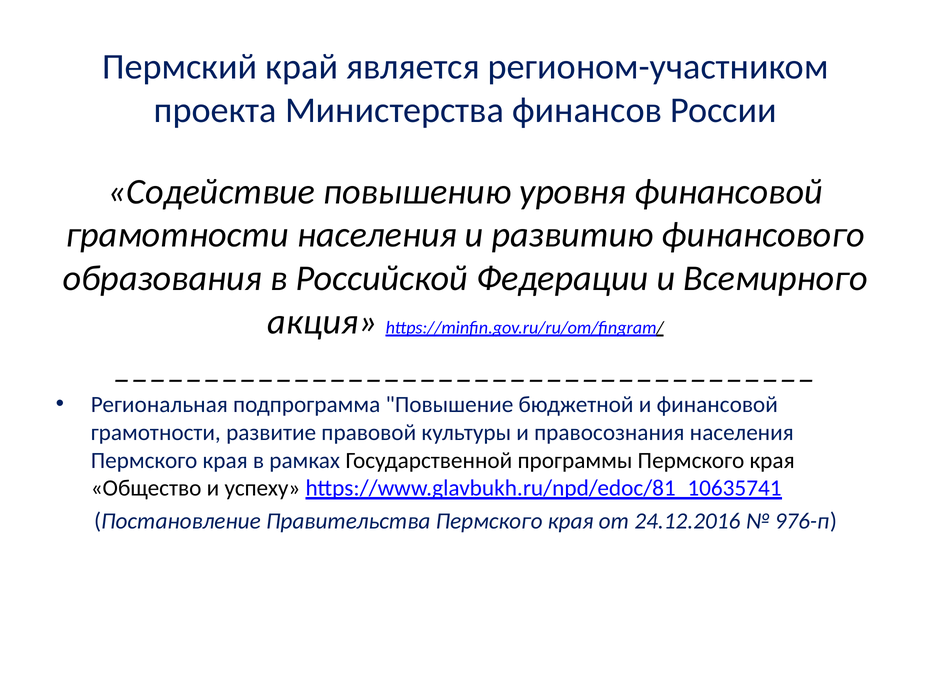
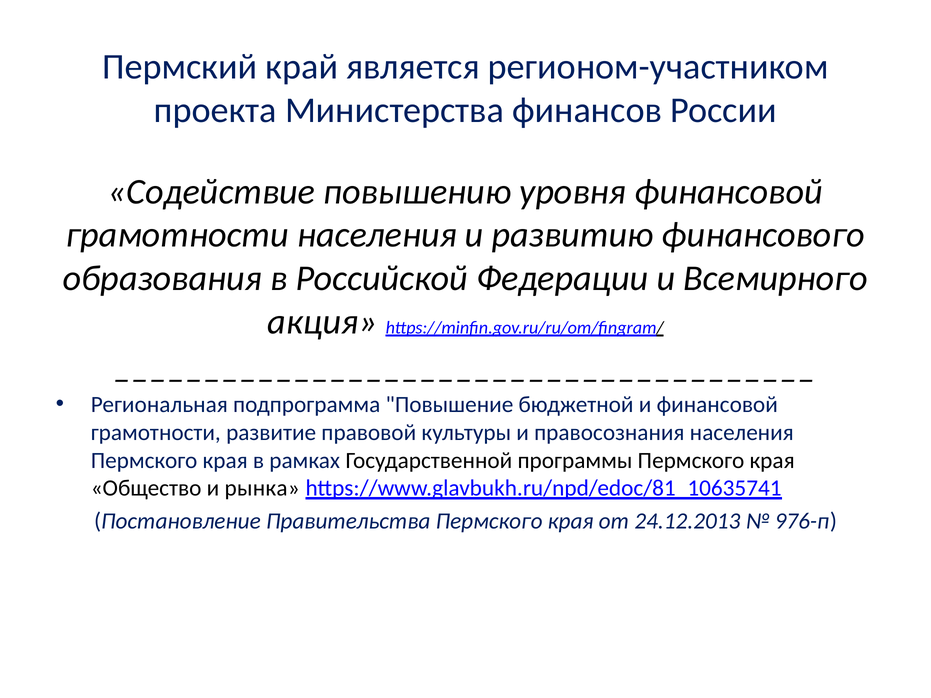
успеху: успеху -> рынка (262, 488)
24.12.2016: 24.12.2016 -> 24.12.2013 (687, 521)
